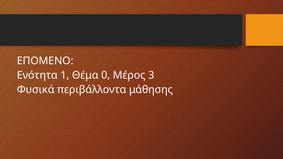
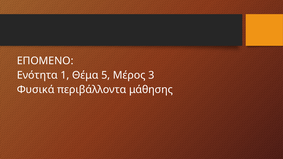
0: 0 -> 5 (106, 75)
